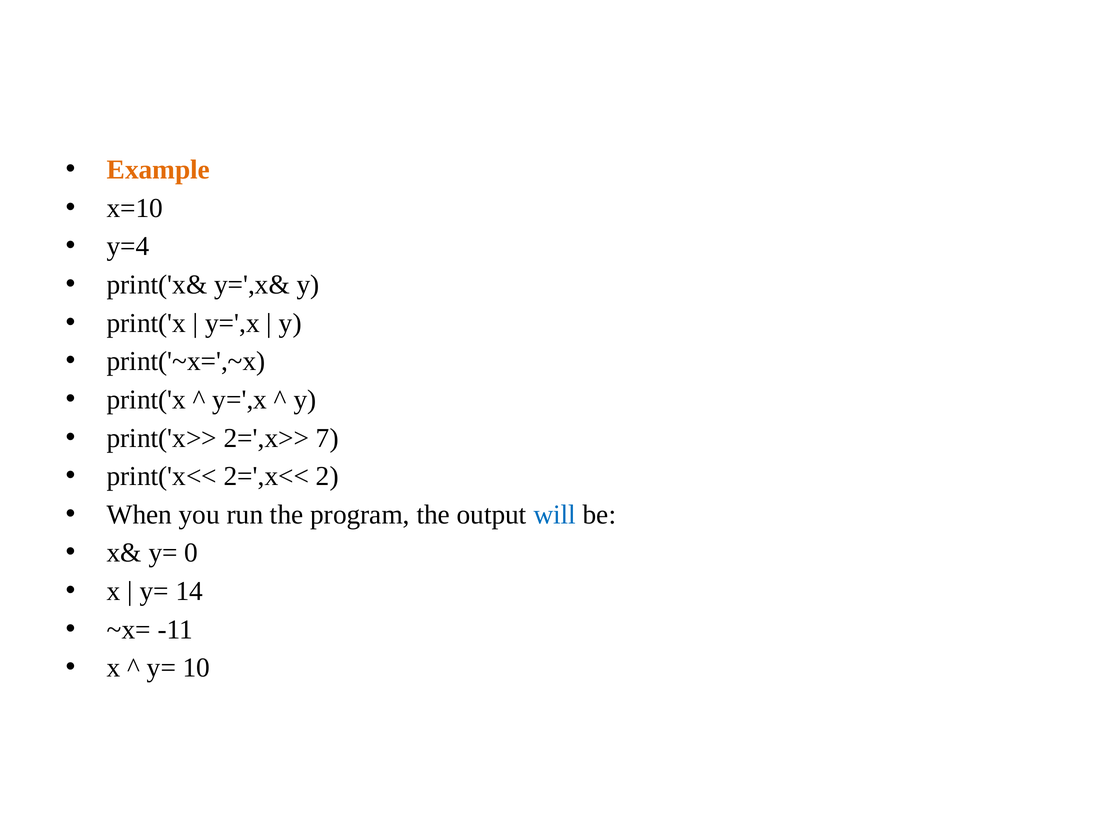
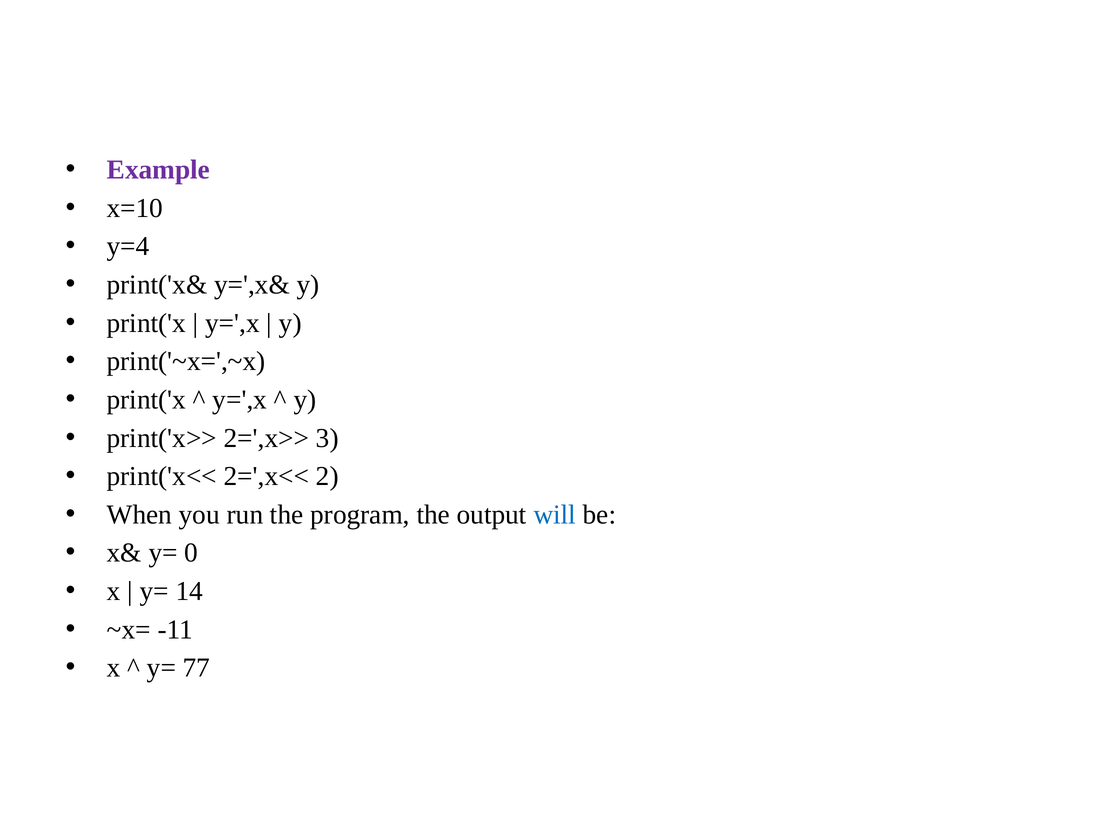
Example colour: orange -> purple (158, 170)
7: 7 -> 3 (327, 438)
10: 10 -> 77 (196, 668)
